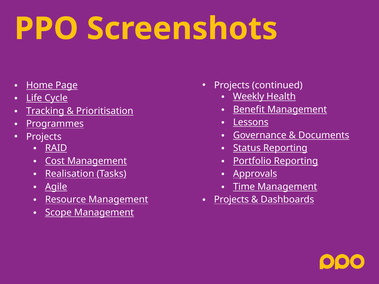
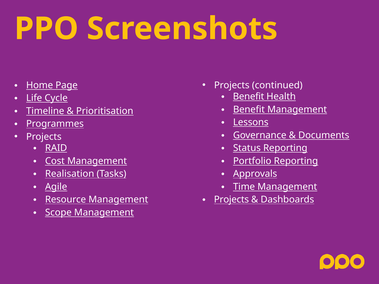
Weekly: Weekly -> Benefit (249, 97)
Tracking: Tracking -> Timeline (45, 111)
